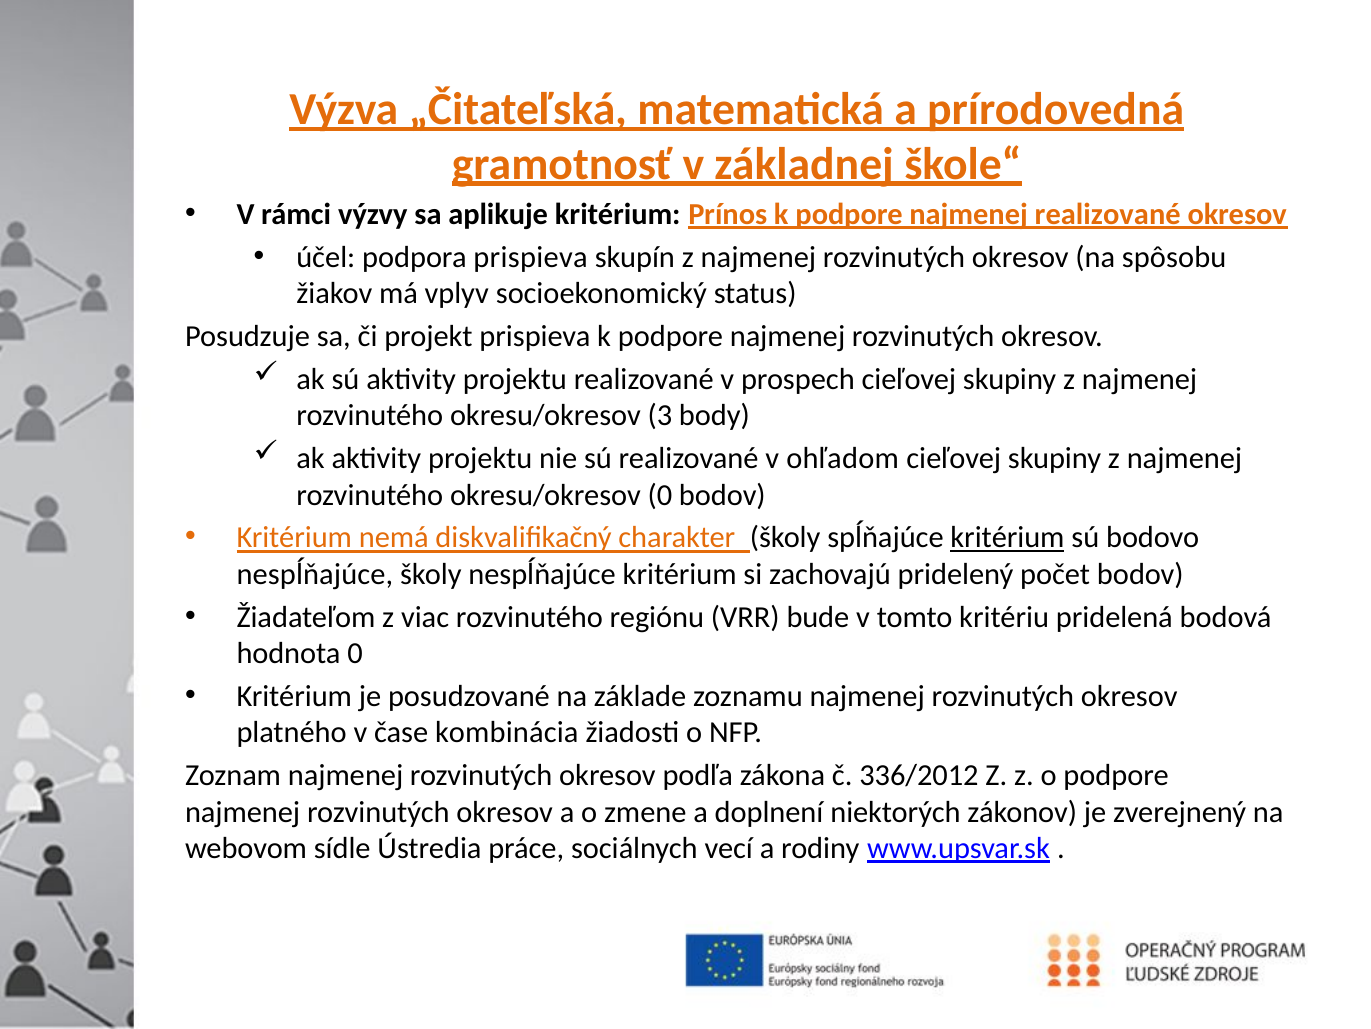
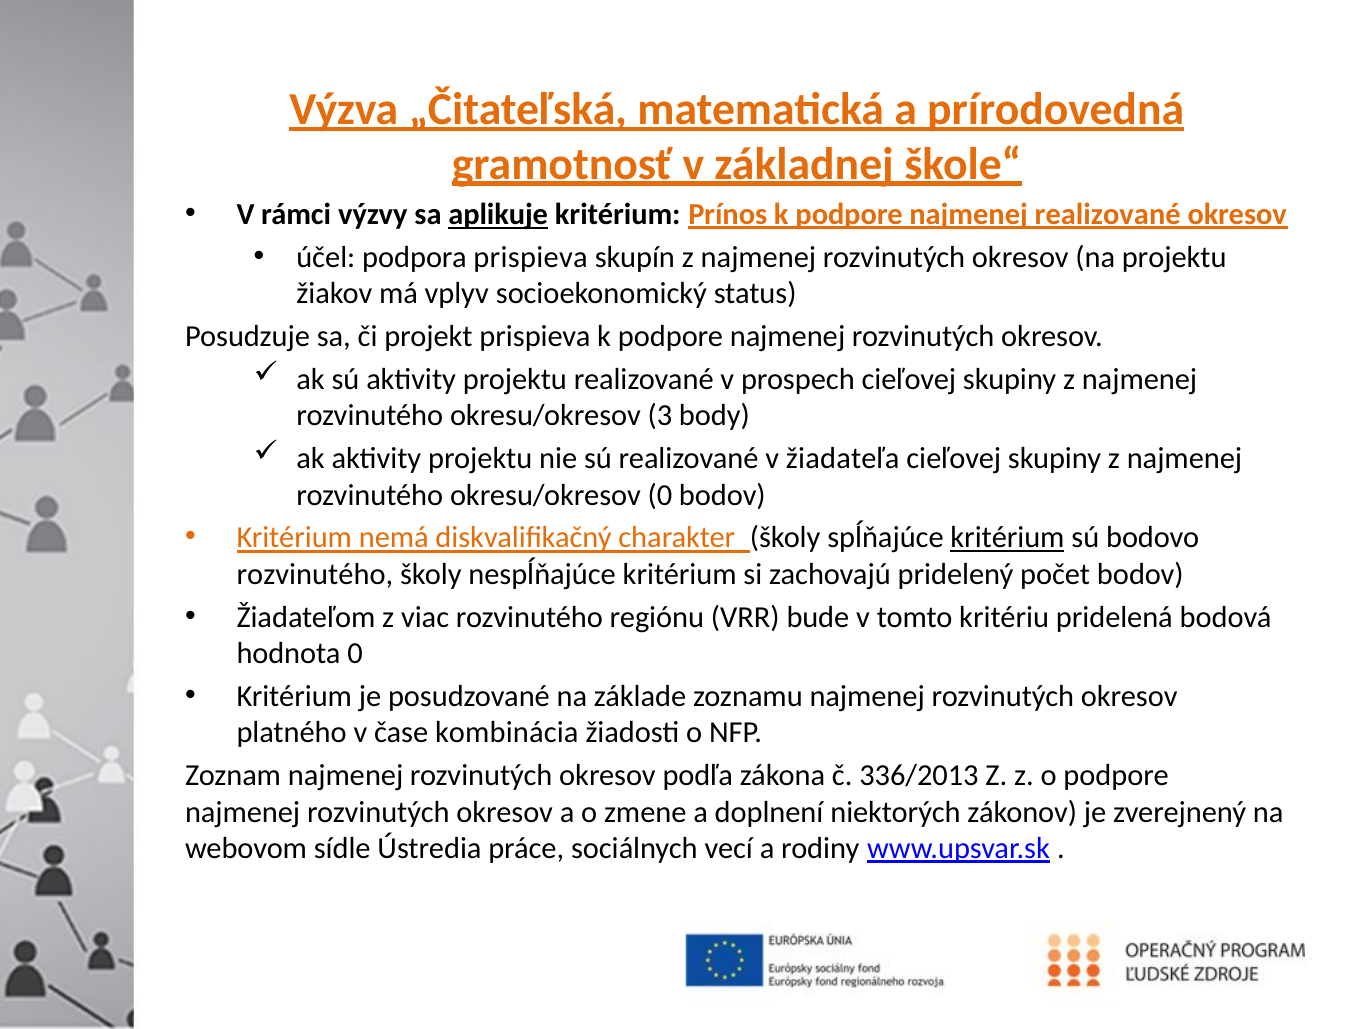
aplikuje underline: none -> present (498, 214)
na spôsobu: spôsobu -> projektu (1174, 257)
ohľadom: ohľadom -> žiadateľa (843, 458)
nespĺňajúce: nespĺňajúce -> rozvinutého (315, 574)
336/2012: 336/2012 -> 336/2013 (919, 775)
